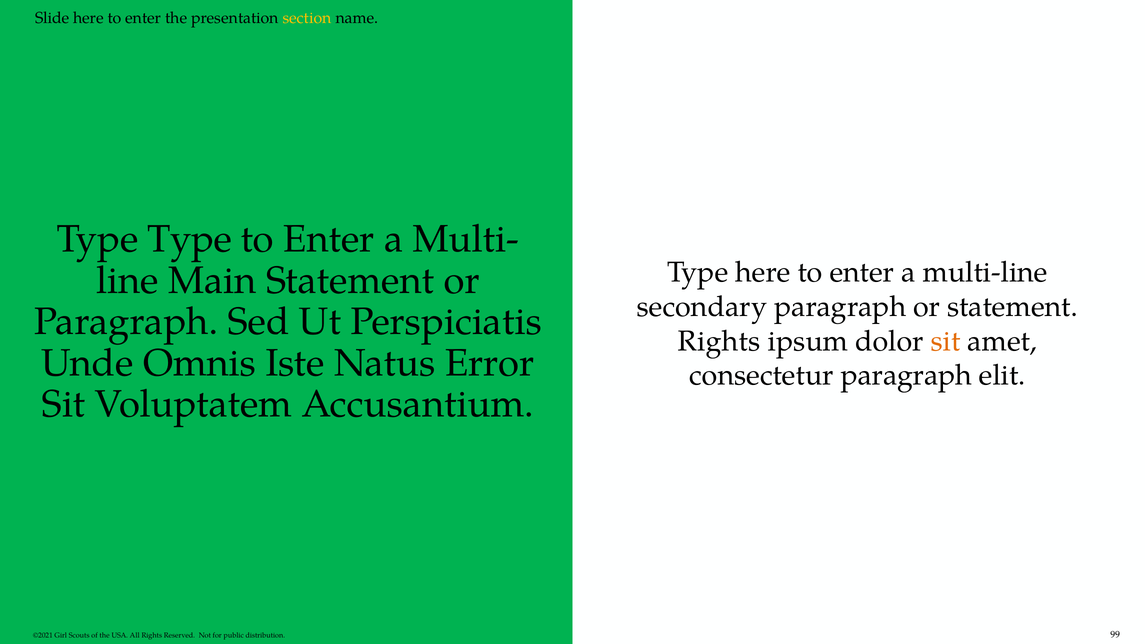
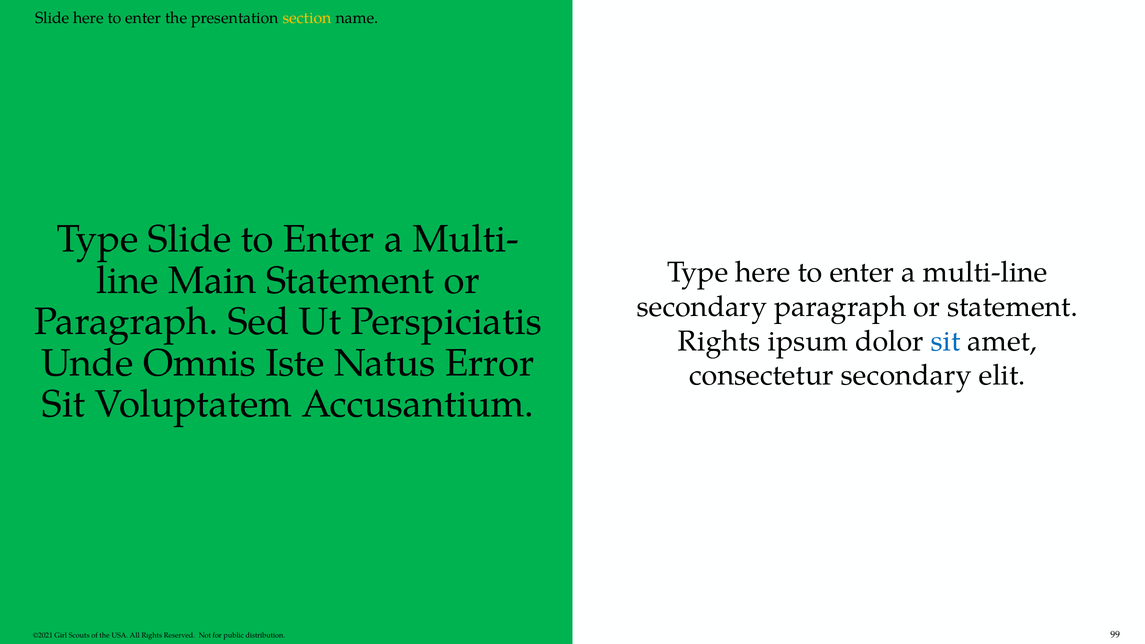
Type Type: Type -> Slide (190, 239)
sit colour: orange -> blue (945, 341)
consectetur paragraph: paragraph -> secondary (906, 376)
